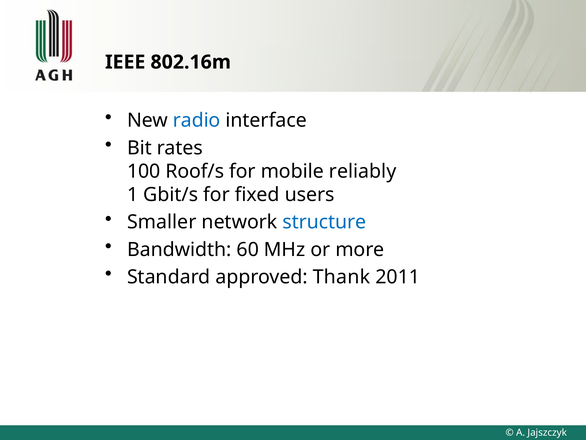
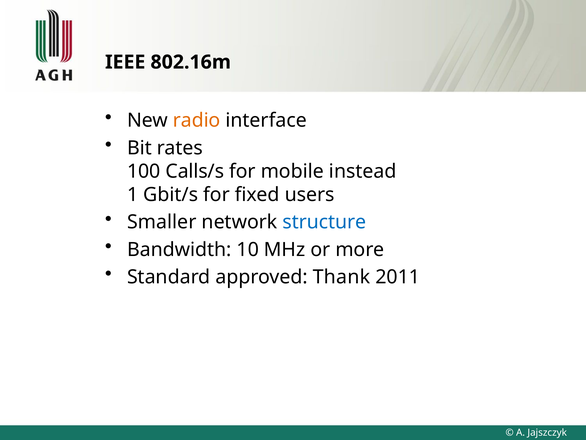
radio colour: blue -> orange (197, 120)
Roof/s: Roof/s -> Calls/s (195, 171)
reliably: reliably -> instead (363, 171)
60: 60 -> 10 (248, 249)
